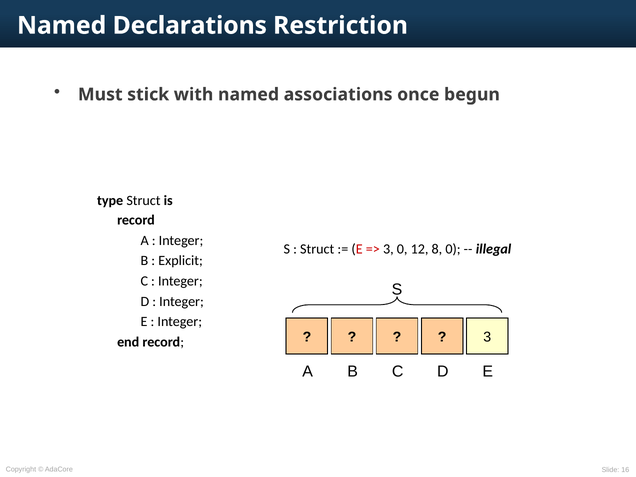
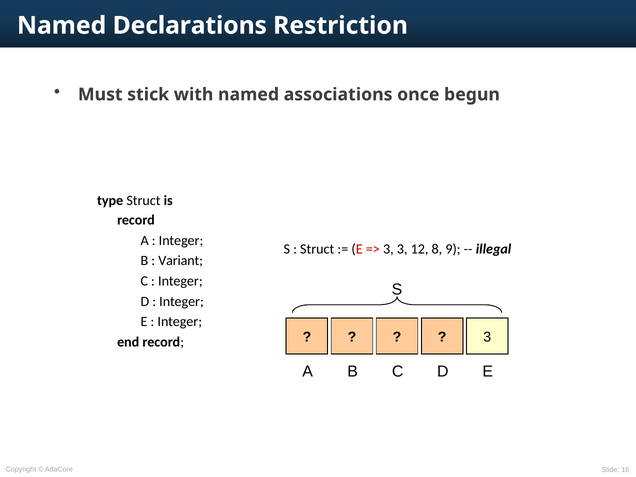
3 0: 0 -> 3 (402, 249)
8 0: 0 -> 9 (453, 249)
Explicit: Explicit -> Variant (181, 261)
